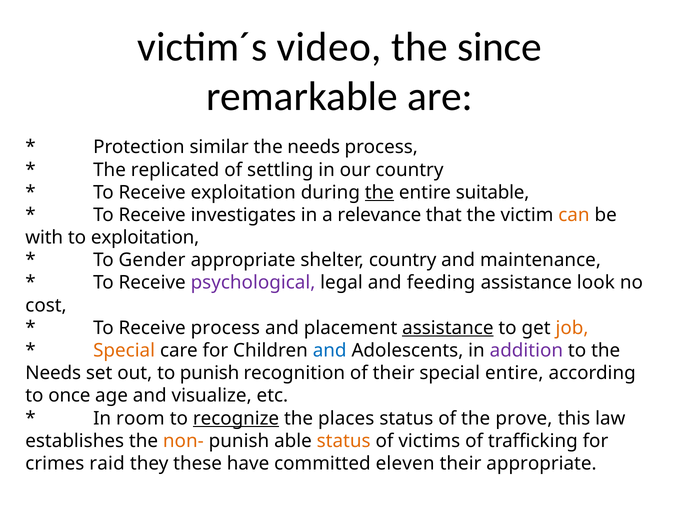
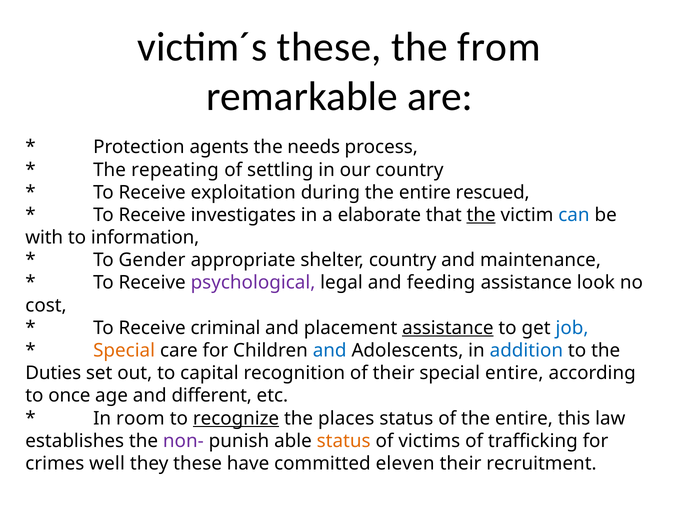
victim´s video: video -> these (329, 47)
since: since -> from (499, 47)
similar: similar -> agents (219, 147)
replicated: replicated -> repeating (175, 170)
the underline: present -> none (379, 193)
suitable: suitable -> rescued (493, 193)
relevance: relevance -> elaborate (379, 215)
the underline: none -> present (481, 215)
can colour: orange -> blue (574, 215)
to exploitation: exploitation -> information (145, 238)
Receive process: process -> criminal (225, 328)
job colour: orange -> blue (572, 328)
addition colour: purple -> blue (526, 351)
Needs: Needs -> Duties (53, 373)
to punish: punish -> capital (209, 373)
visualize: visualize -> different (212, 396)
of the prove: prove -> entire (524, 419)
non- colour: orange -> purple (183, 441)
raid: raid -> well (107, 464)
their appropriate: appropriate -> recruitment (541, 464)
